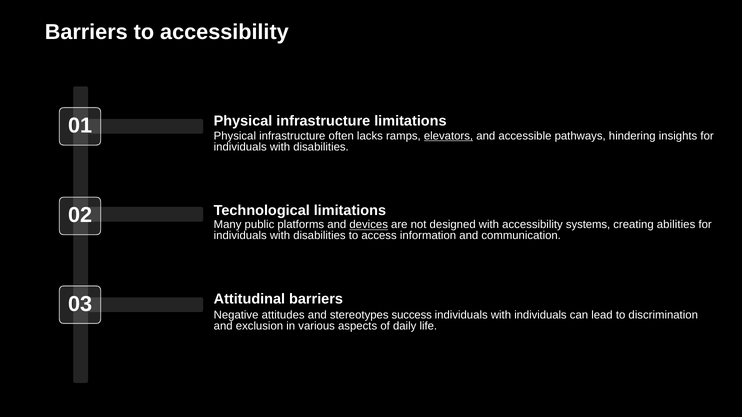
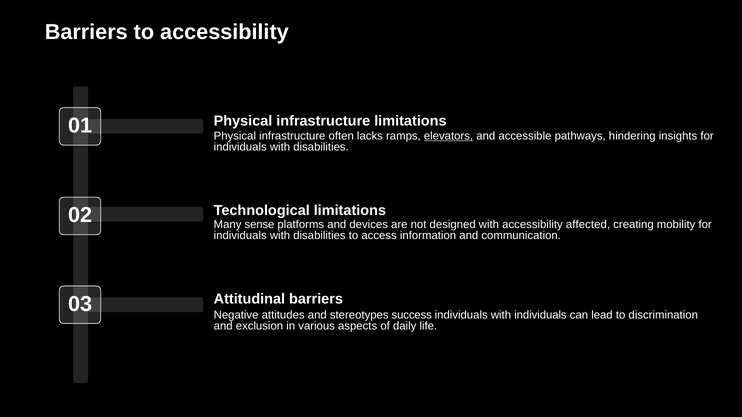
public: public -> sense (260, 225)
devices underline: present -> none (369, 225)
systems: systems -> affected (588, 225)
abilities: abilities -> mobility (676, 225)
